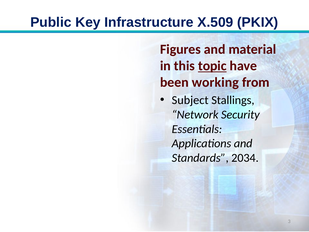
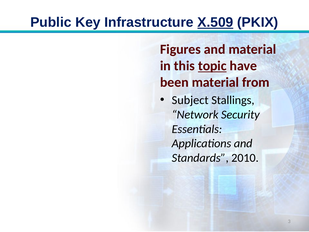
X.509 underline: none -> present (215, 22)
been working: working -> material (215, 82)
2034: 2034 -> 2010 (245, 158)
